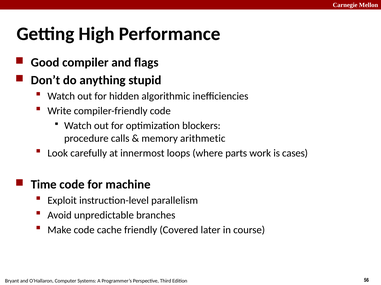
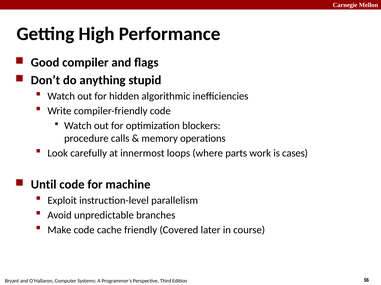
arithmetic: arithmetic -> operations (203, 139)
Time: Time -> Until (44, 185)
